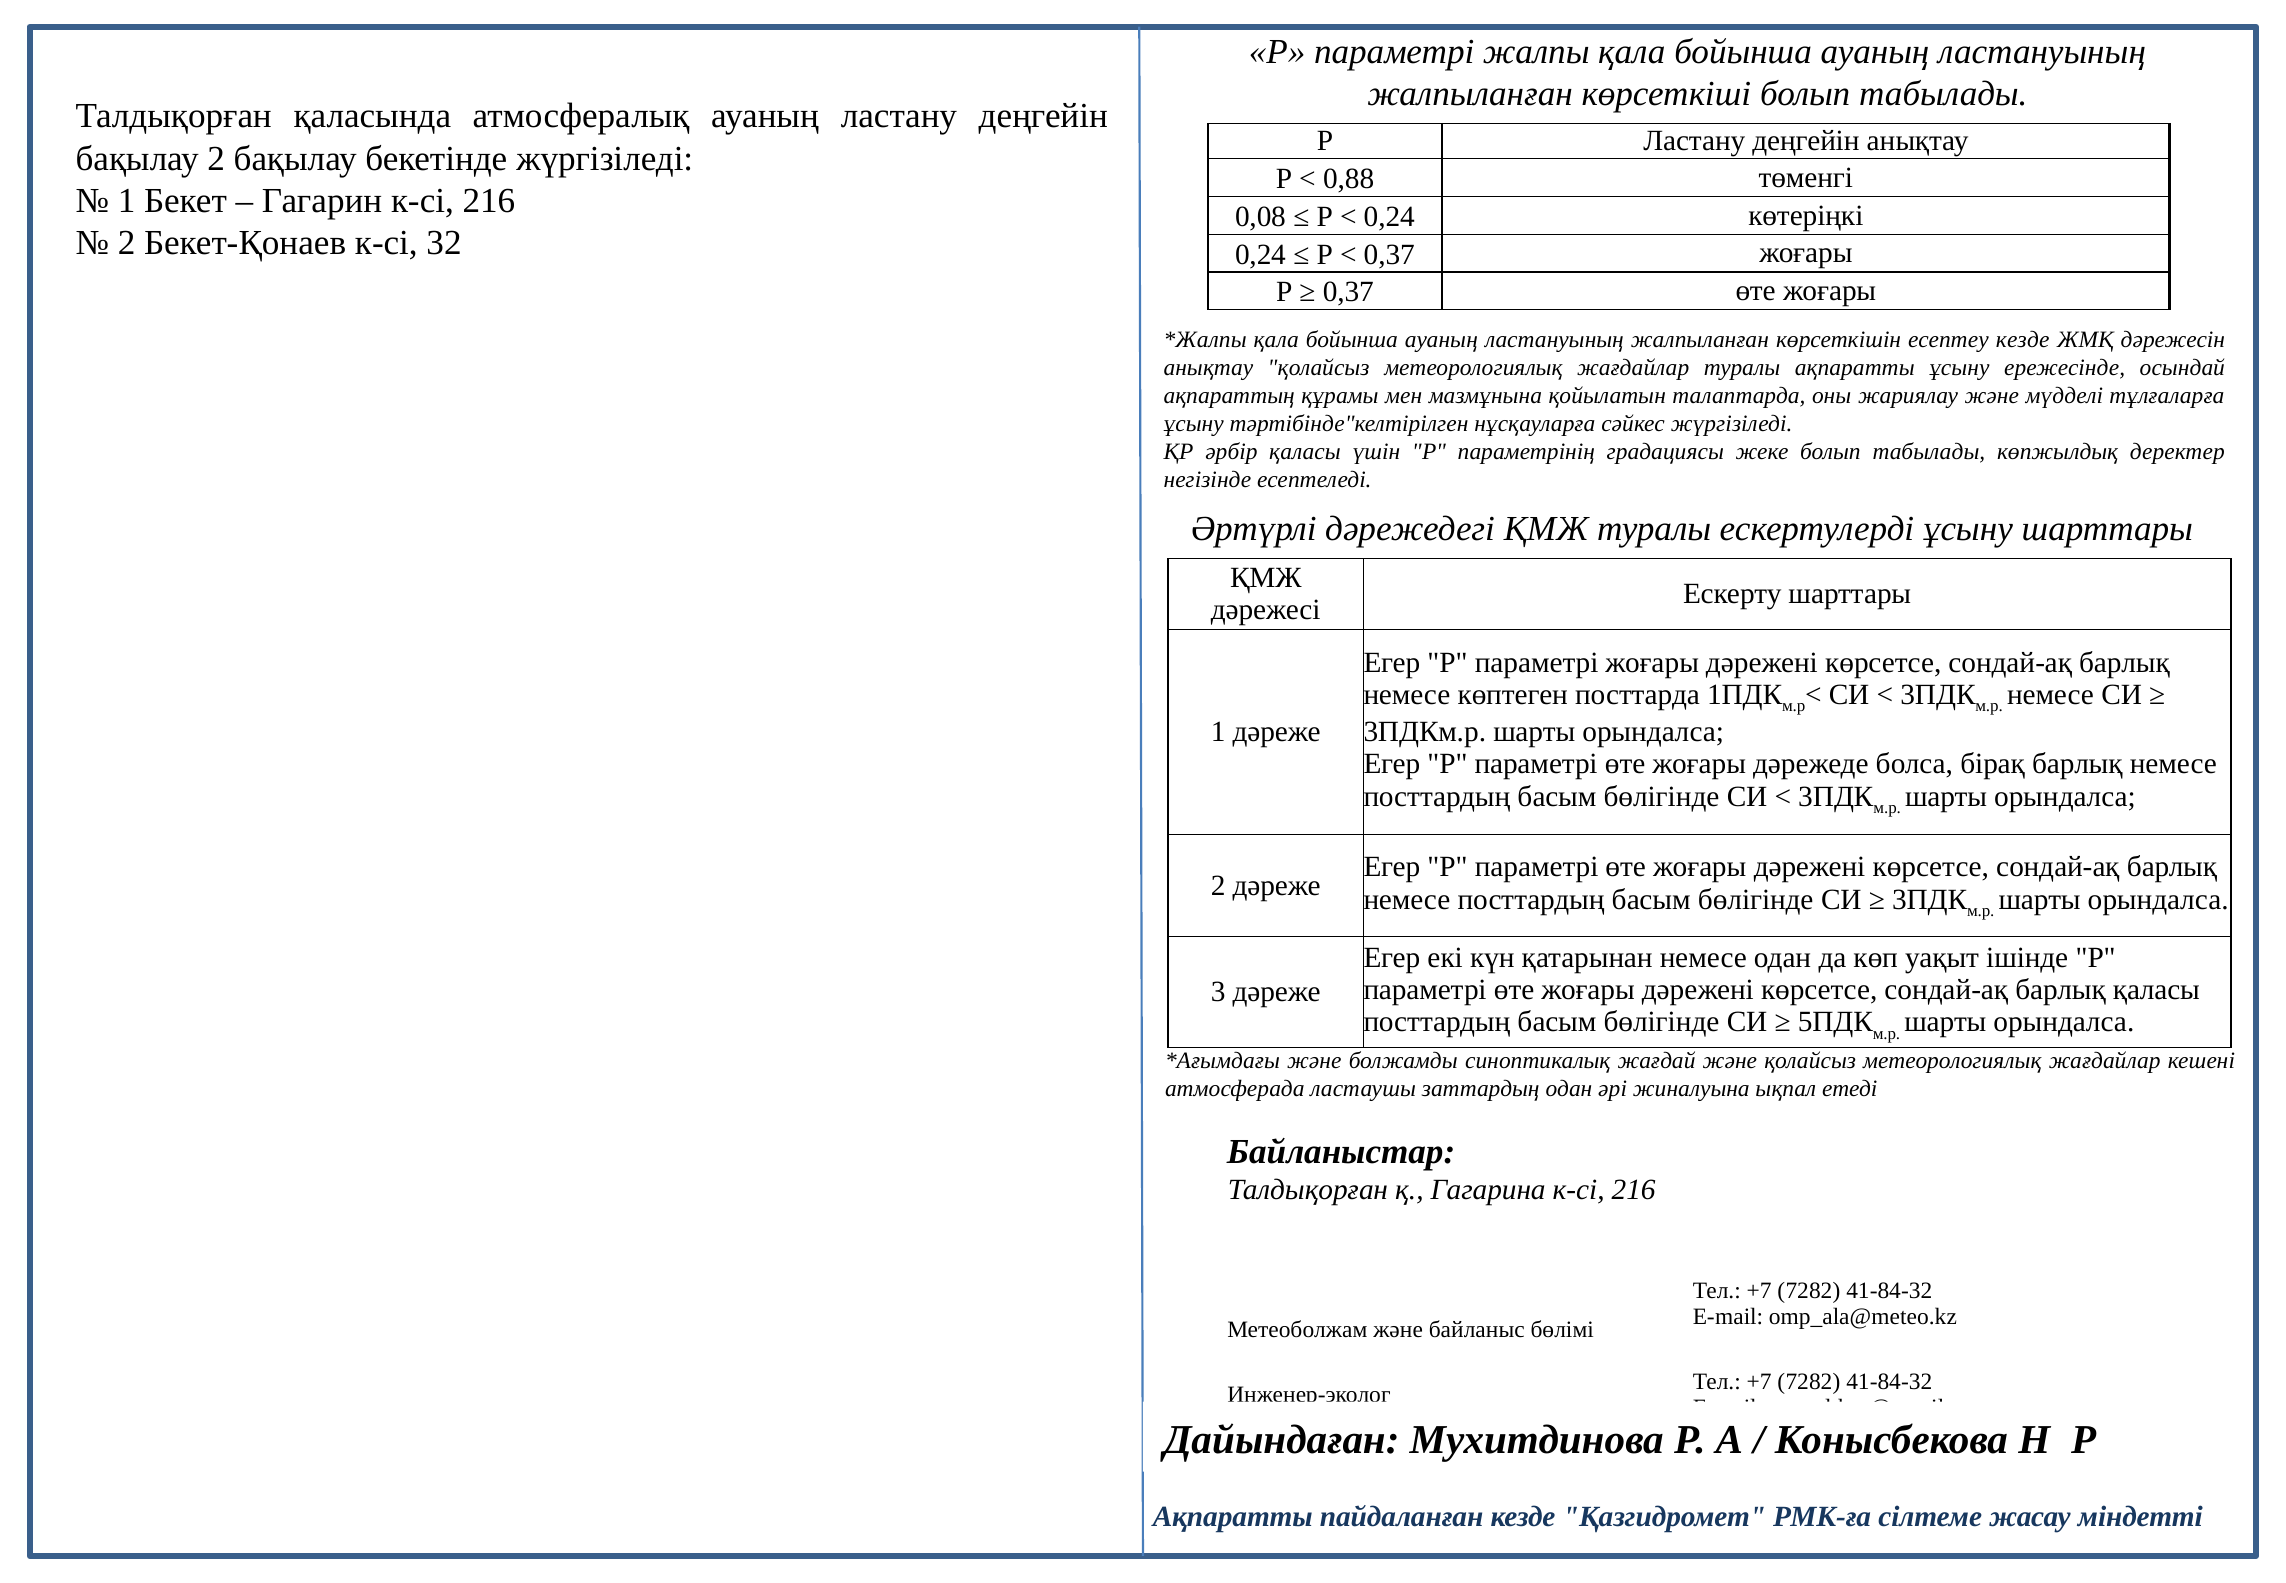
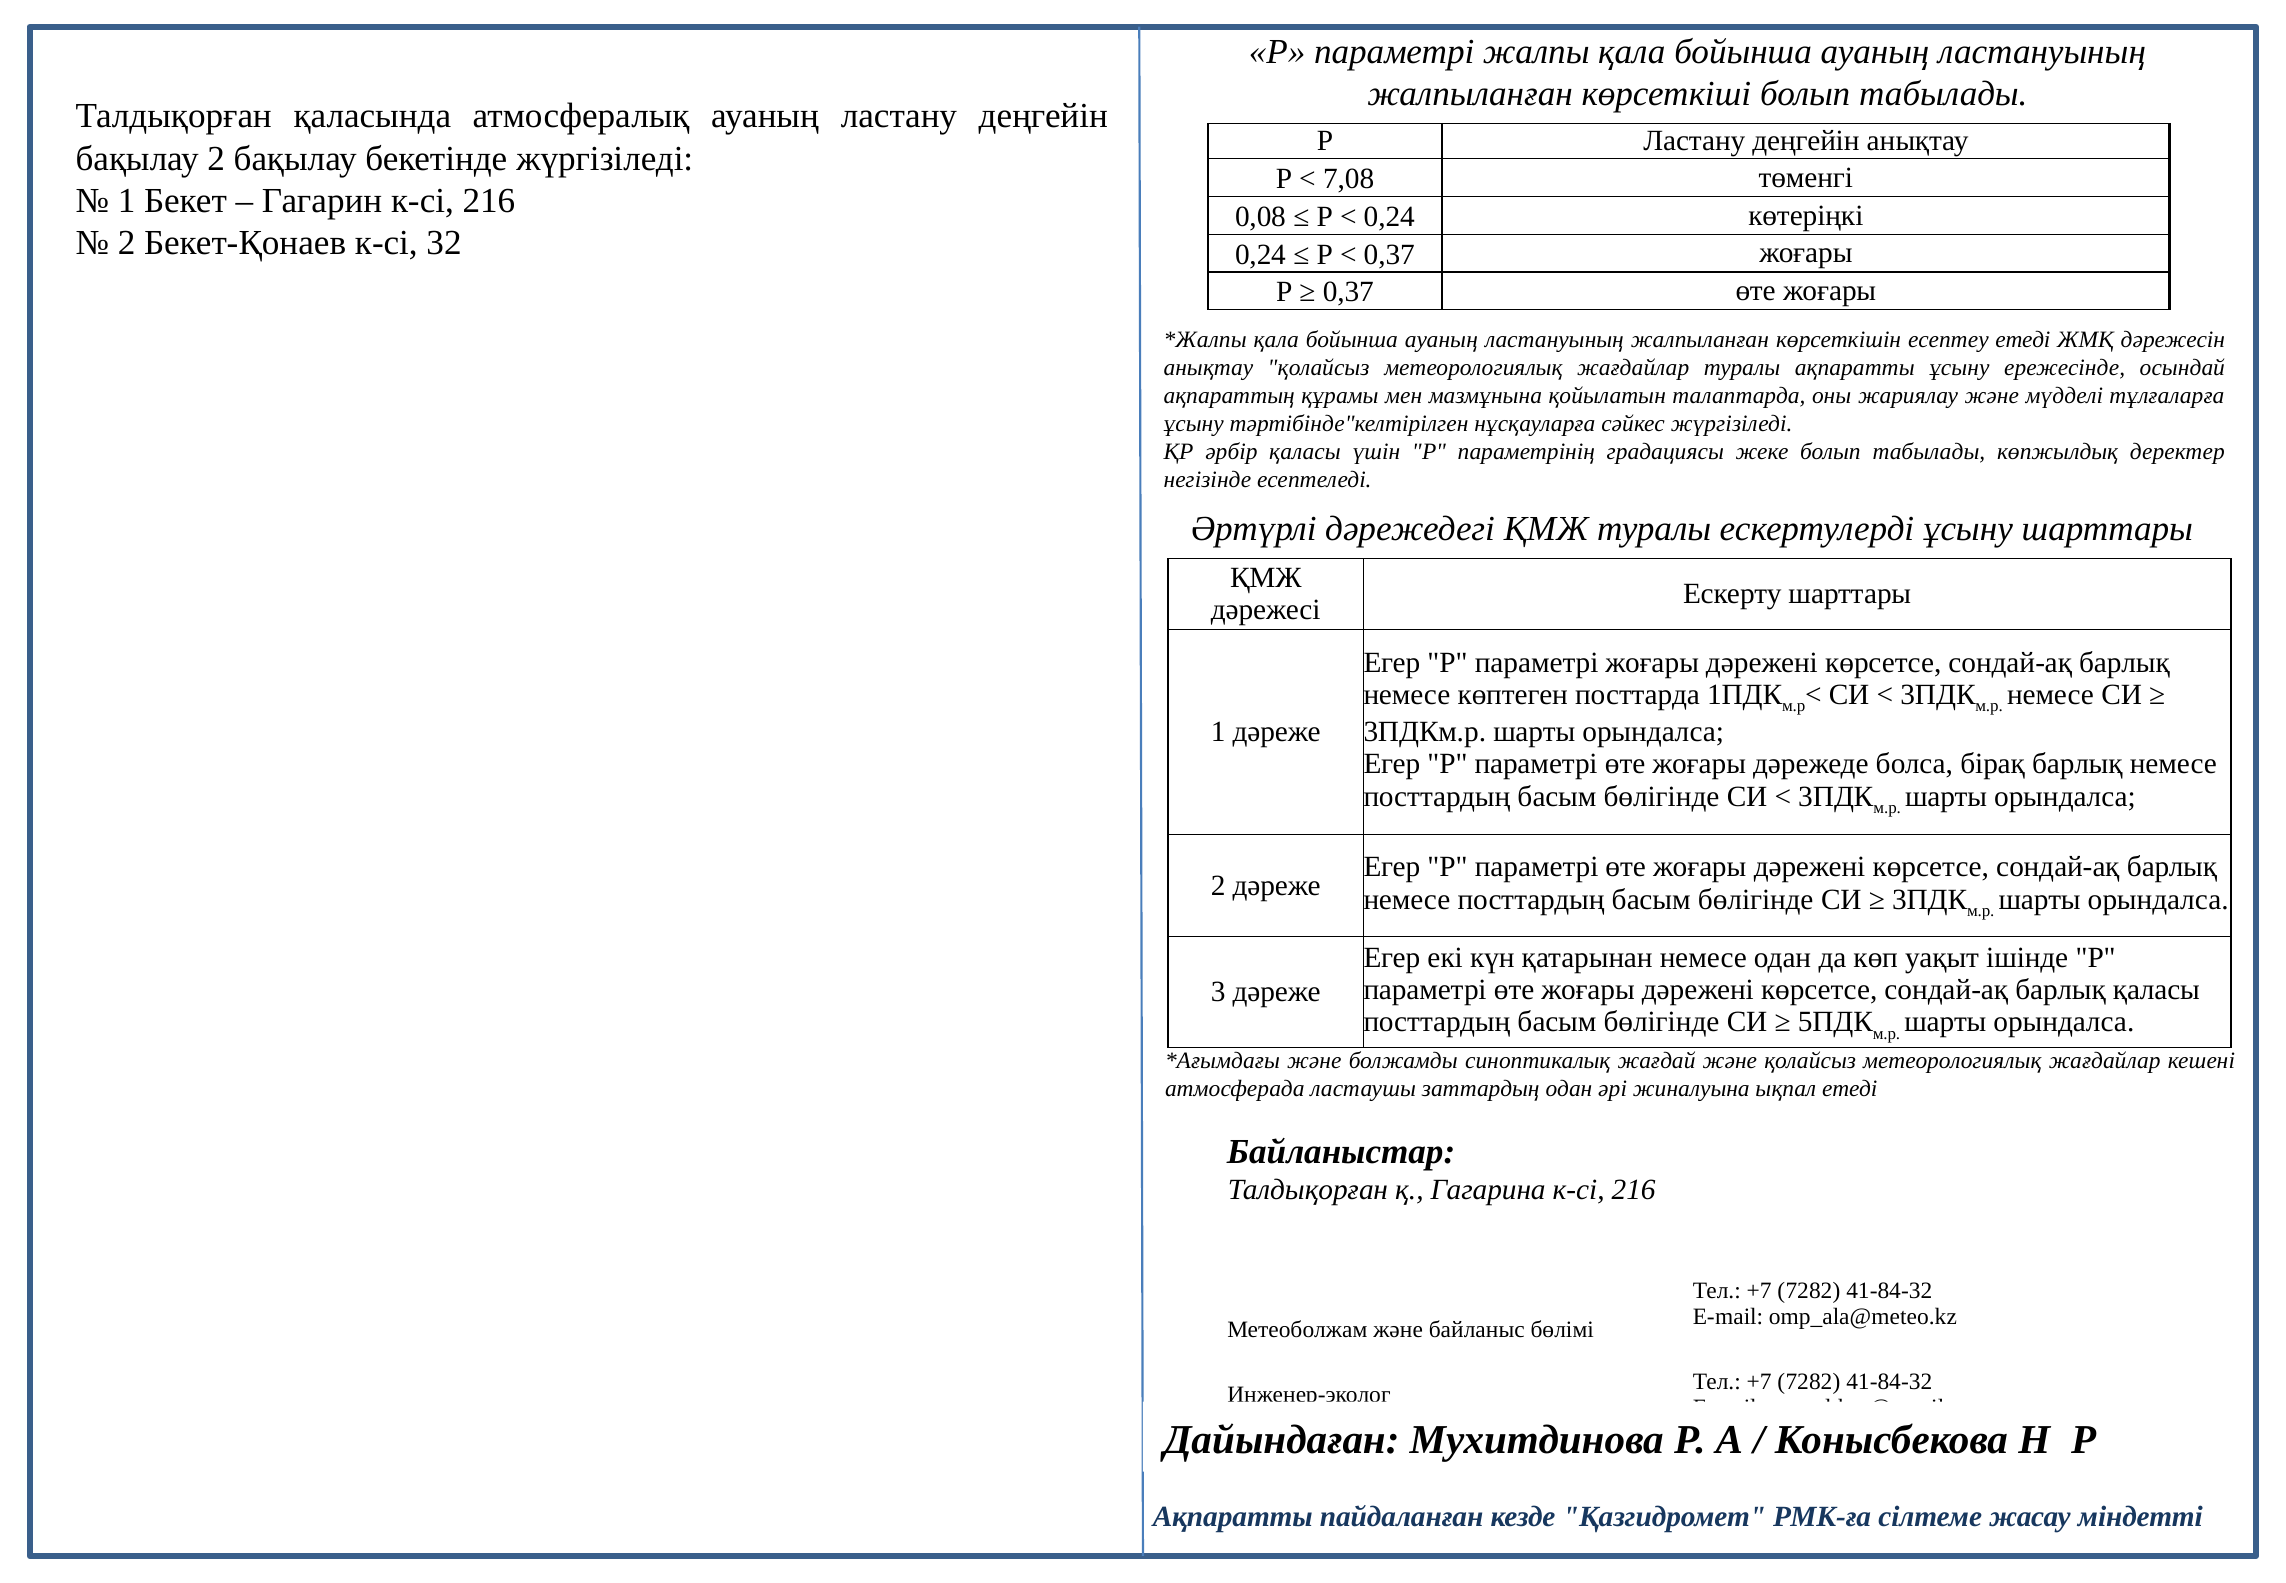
0,88: 0,88 -> 7,08 (1349, 179)
есептеу кезде: кезде -> етеді (2023, 339)
